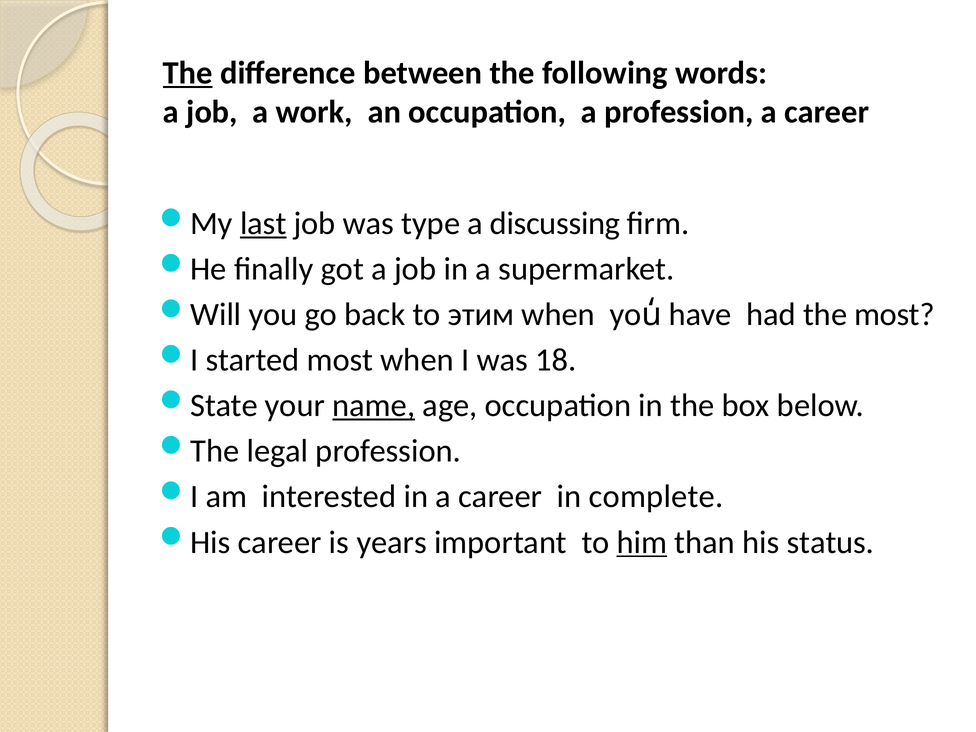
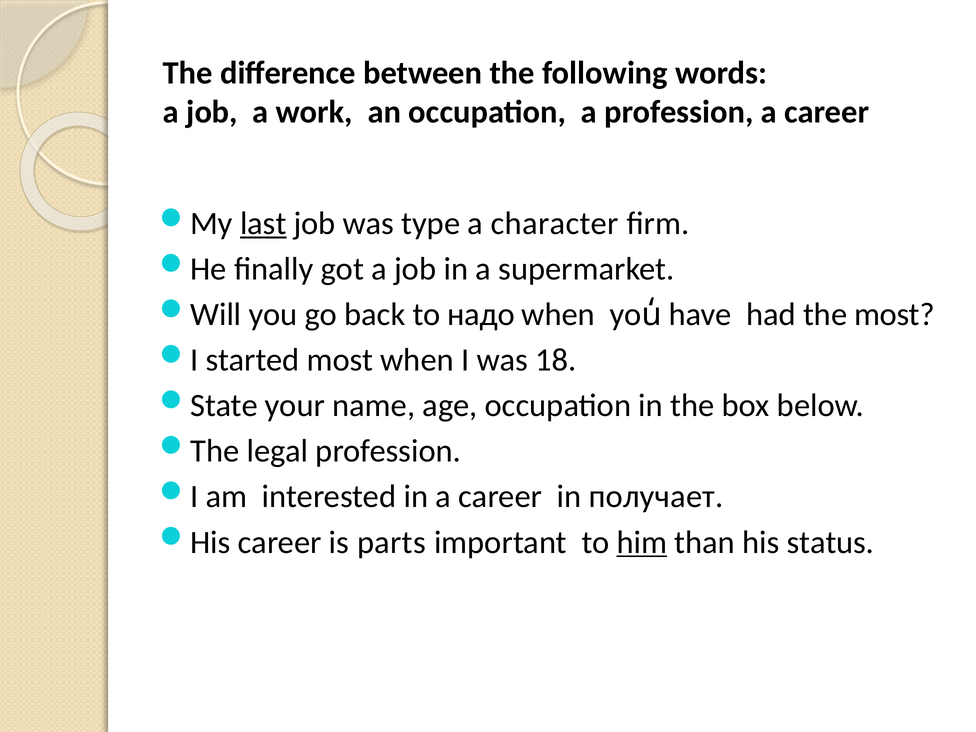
The underline: present -> none (188, 73)
discussing: discussing -> character (555, 224)
этим: этим -> надо (481, 315)
name underline: present -> none (374, 406)
complete: complete -> получает (656, 497)
years: years -> parts (391, 542)
